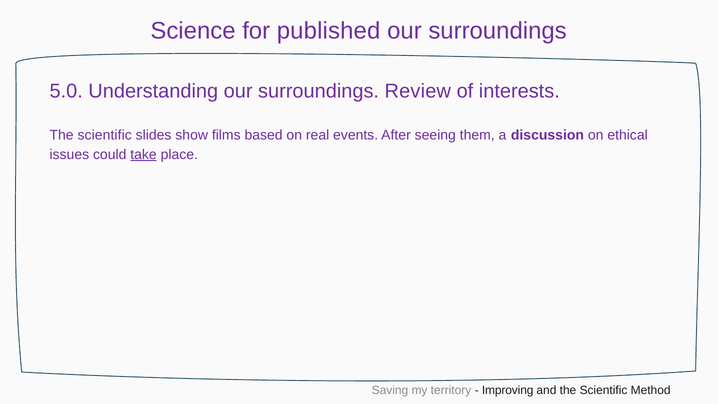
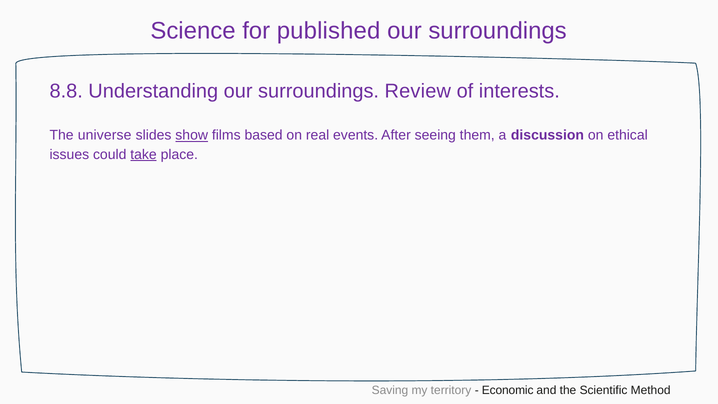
5.0: 5.0 -> 8.8 (66, 91)
scientific: scientific -> universe (105, 135)
show underline: none -> present (192, 135)
Improving: Improving -> Economic (508, 390)
